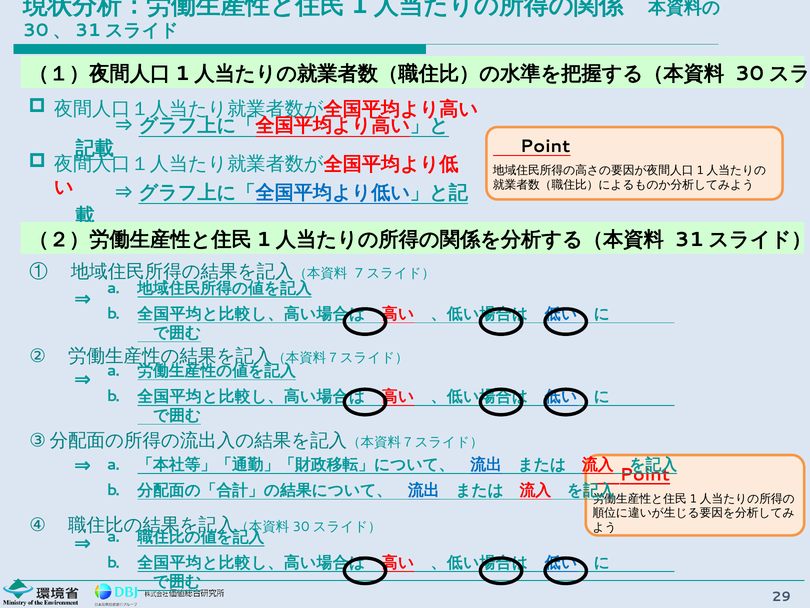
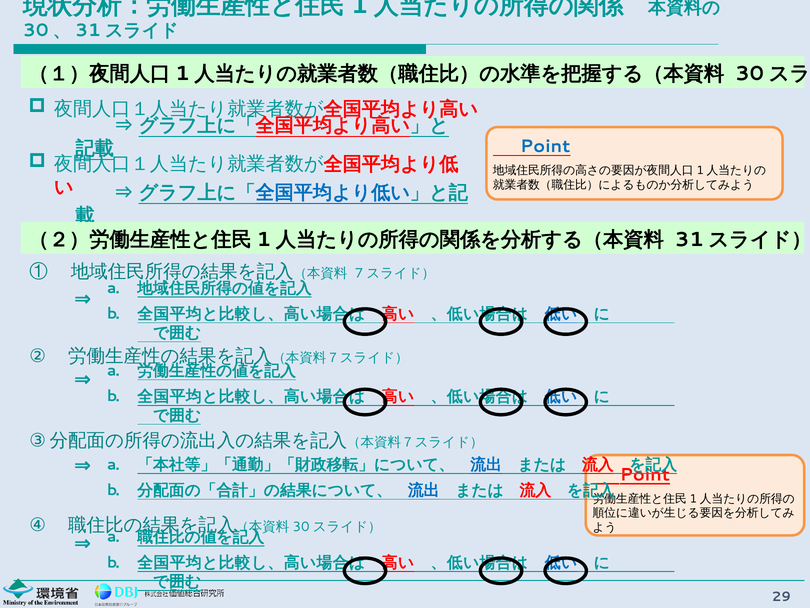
Point colour: black -> blue (545, 146)
